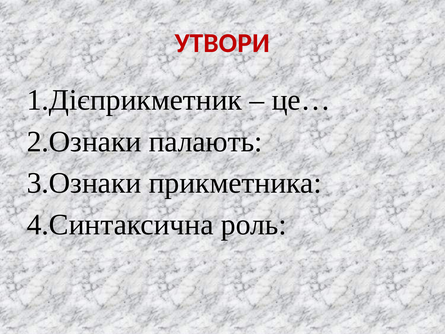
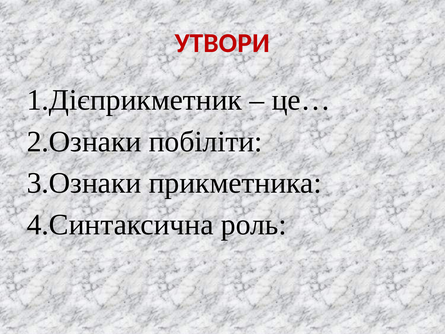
палають: палають -> побіліти (206, 142)
